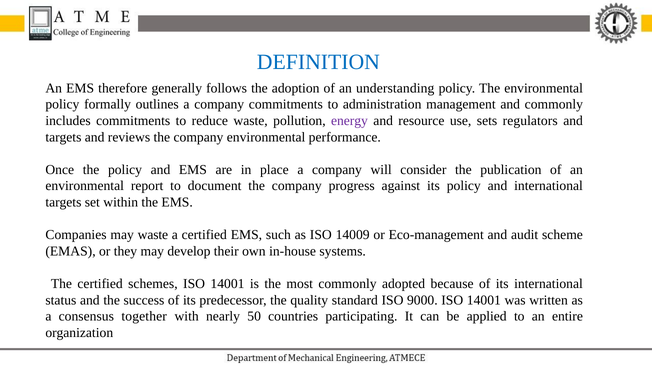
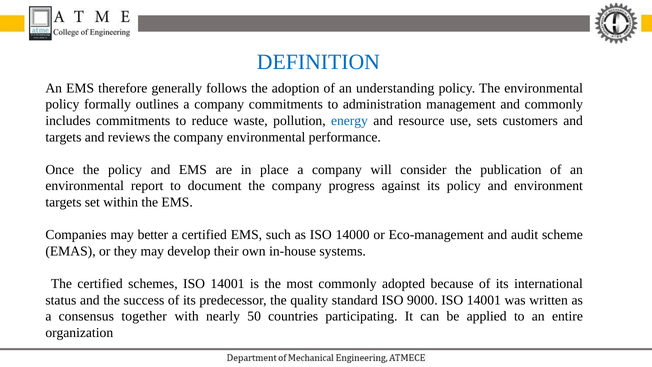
energy colour: purple -> blue (350, 121)
regulators: regulators -> customers (530, 121)
and international: international -> environment (549, 186)
may waste: waste -> better (153, 235)
14009: 14009 -> 14000 (353, 235)
